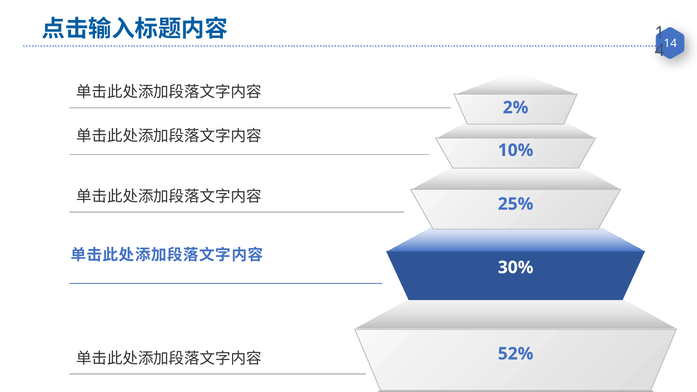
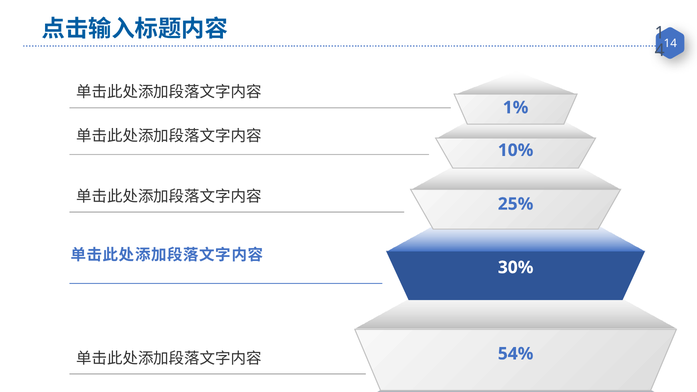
2%: 2% -> 1% (516, 108)
52%: 52% -> 54% (516, 354)
